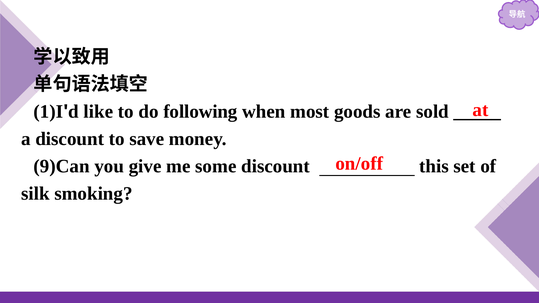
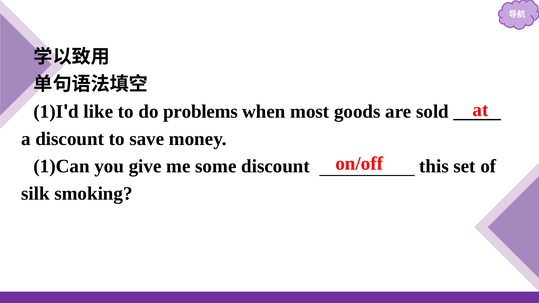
following: following -> problems (200, 112)
9)Can: 9)Can -> 1)Can (62, 166)
